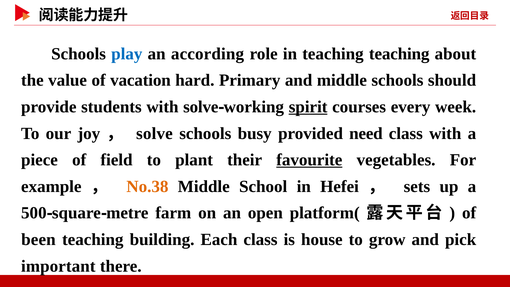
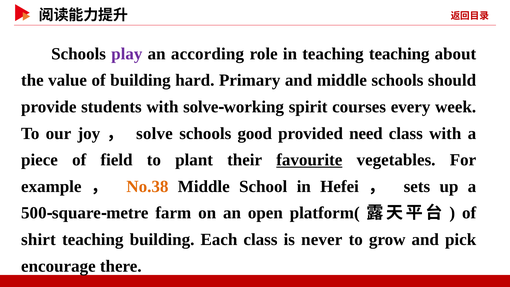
play colour: blue -> purple (127, 54)
of vacation: vacation -> building (140, 80)
spirit underline: present -> none (308, 107)
busy: busy -> good (255, 133)
been: been -> shirt (38, 239)
house: house -> never (322, 239)
important: important -> encourage (58, 266)
